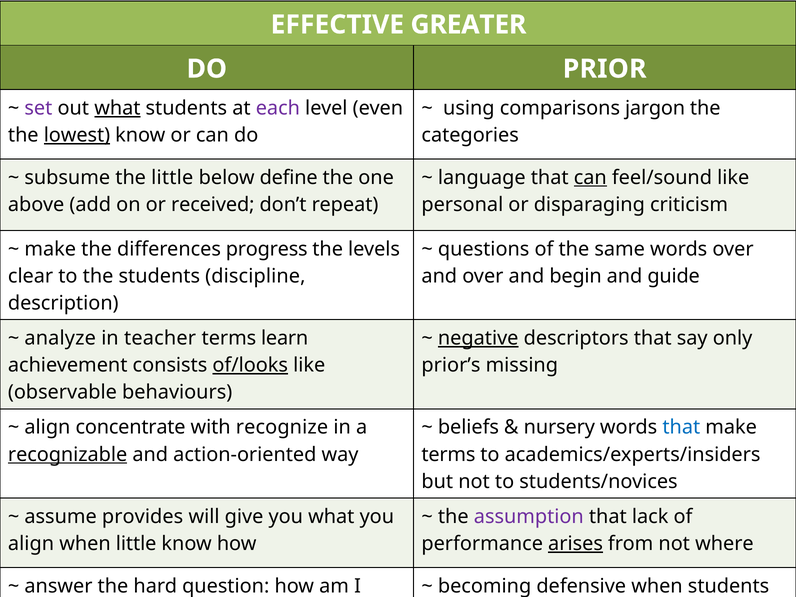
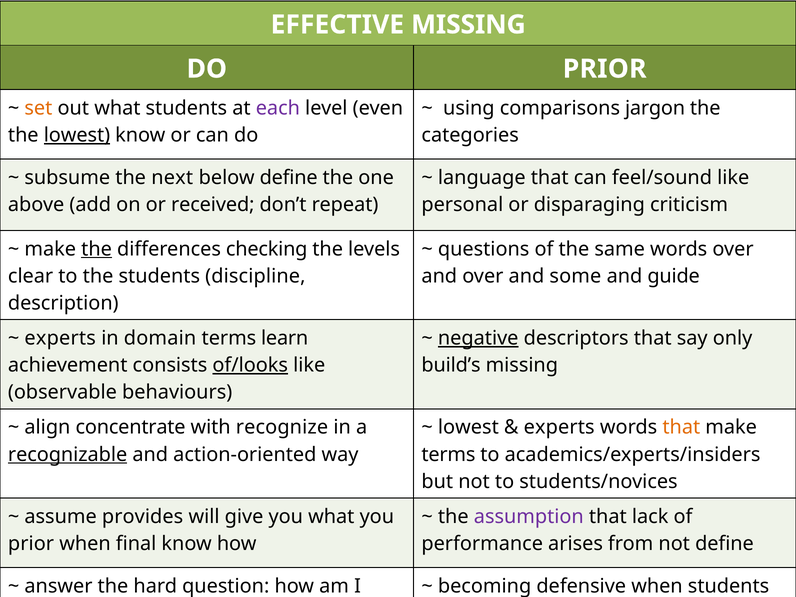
EFFECTIVE GREATER: GREATER -> MISSING (468, 25)
set colour: purple -> orange (38, 108)
what underline: present -> none (117, 108)
the little: little -> next (172, 177)
can underline: present -> none (590, 177)
the underline: none -> present (97, 249)
progress: progress -> checking (267, 249)
begin: begin -> some (575, 276)
analyze: analyze -> experts (60, 338)
teacher: teacher -> domain (160, 338)
prior’s: prior’s -> build’s (451, 365)
beliefs: beliefs -> lowest (468, 427)
nursery: nursery -> experts (559, 427)
that colour: blue -> orange (681, 427)
align: align -> prior (31, 544)
when little: little -> final (136, 544)
arises underline: present -> none (576, 544)
not where: where -> define (724, 544)
